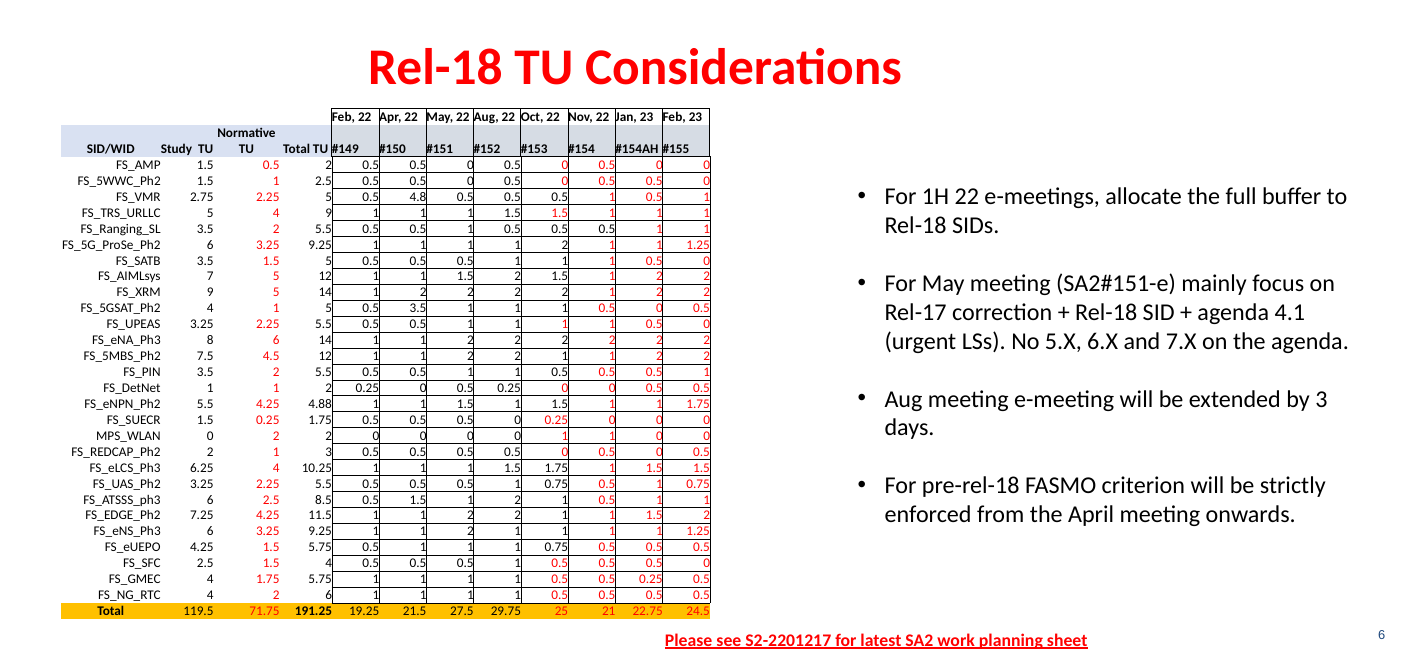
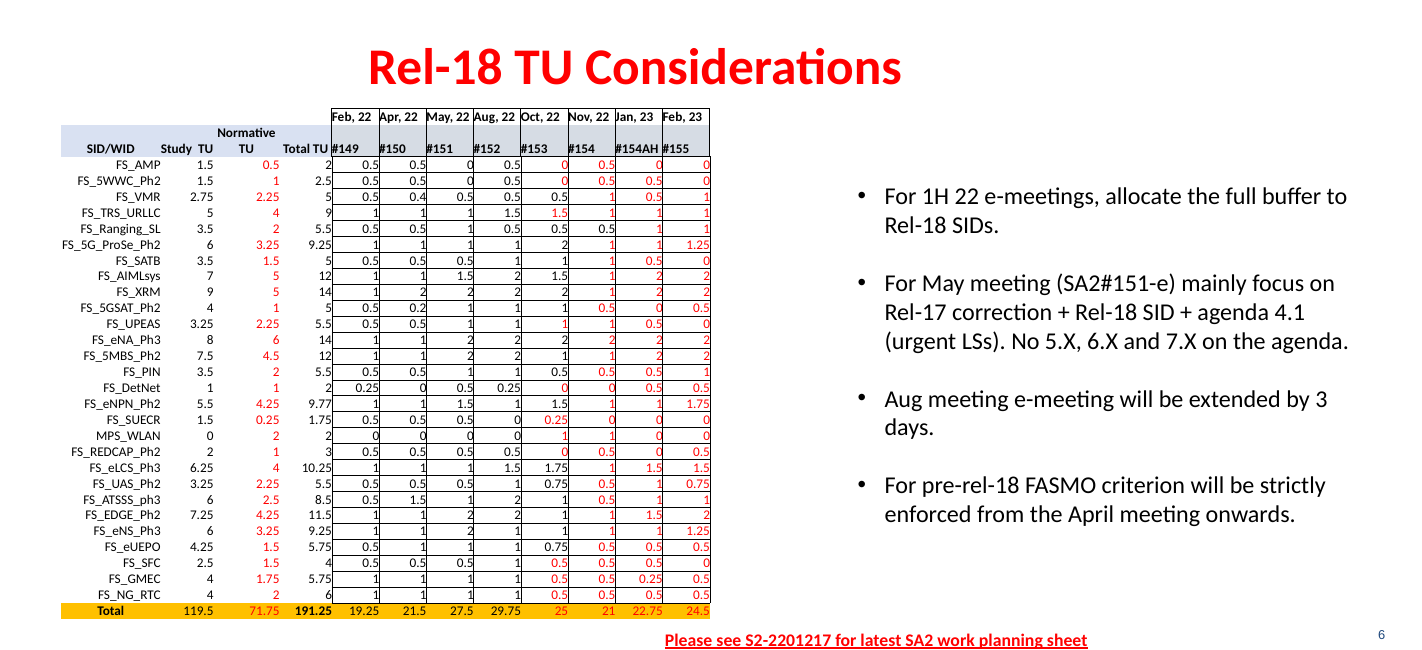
4.8: 4.8 -> 0.4 (418, 197)
0.5 3.5: 3.5 -> 0.2 (418, 309)
4.88: 4.88 -> 9.77 (320, 404)
